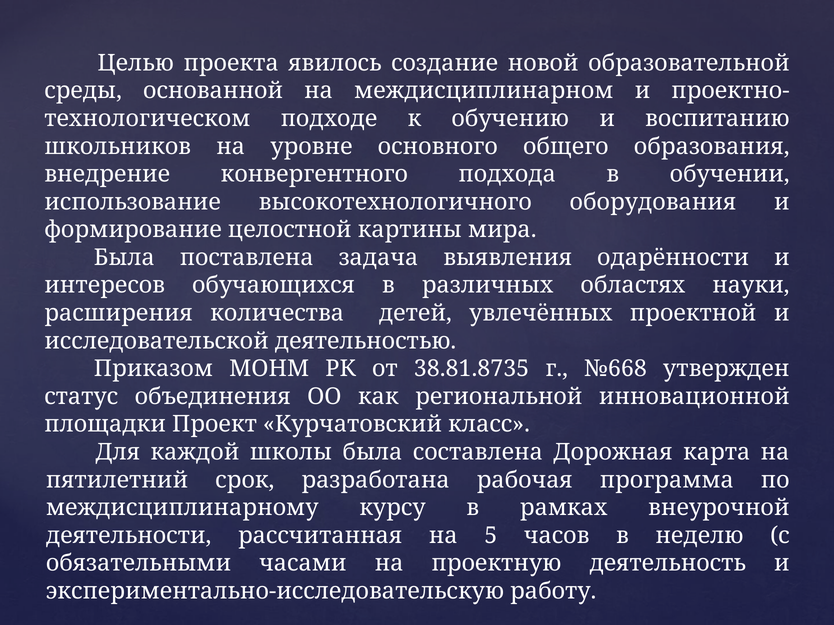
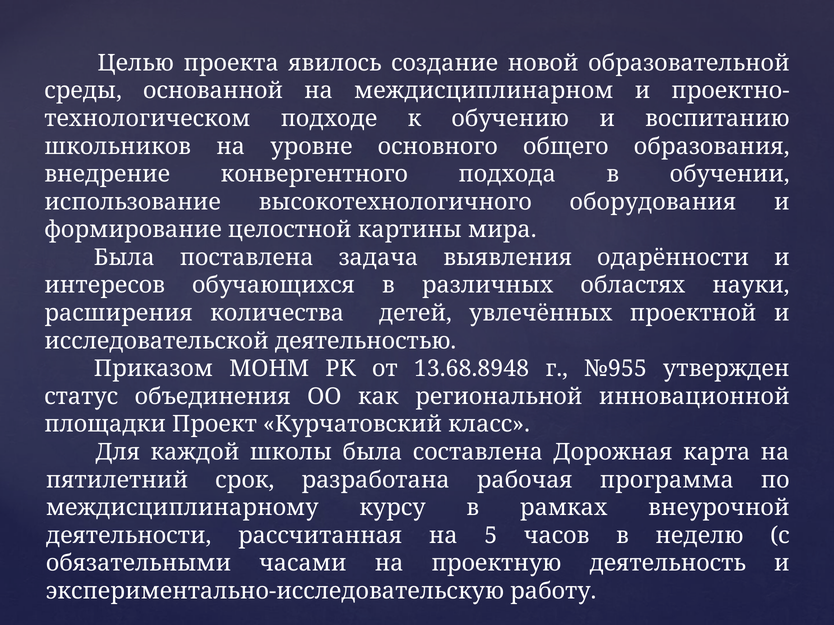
38.81.8735: 38.81.8735 -> 13.68.8948 (472, 369)
№668: №668 -> №955 (616, 369)
